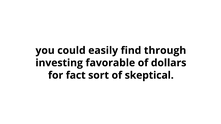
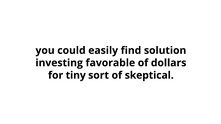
through: through -> solution (165, 51)
fact: fact -> tiny (76, 75)
